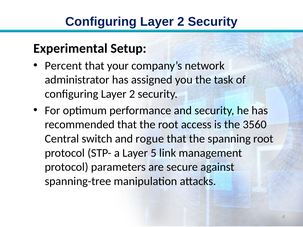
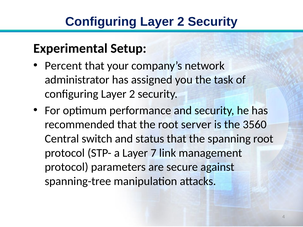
access: access -> server (196, 125)
rogue: rogue -> status (150, 139)
5: 5 -> 7 (153, 153)
